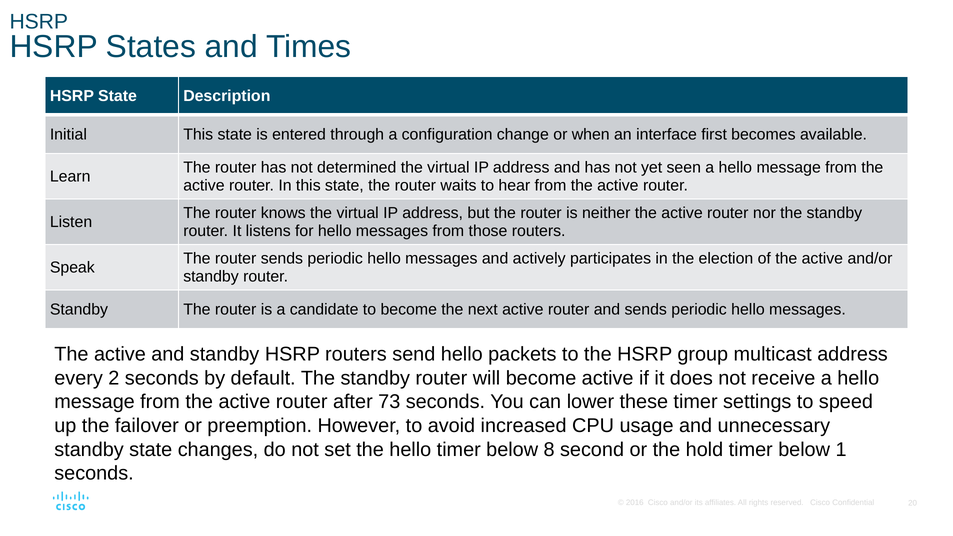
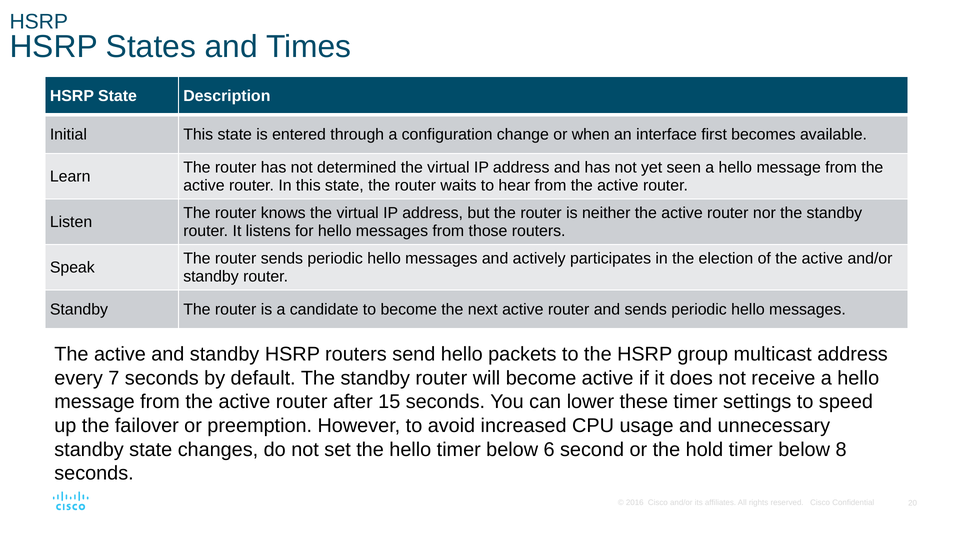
2: 2 -> 7 (114, 378)
73: 73 -> 15 (389, 402)
8: 8 -> 6 (549, 450)
1: 1 -> 8 (841, 450)
